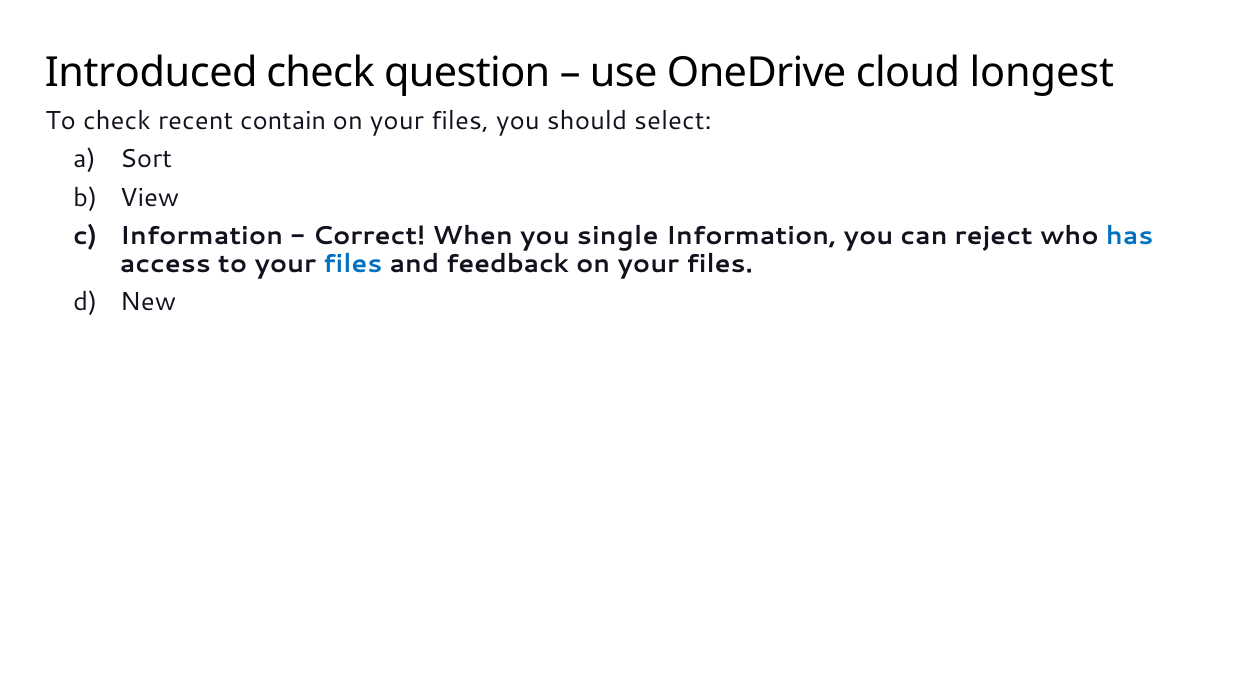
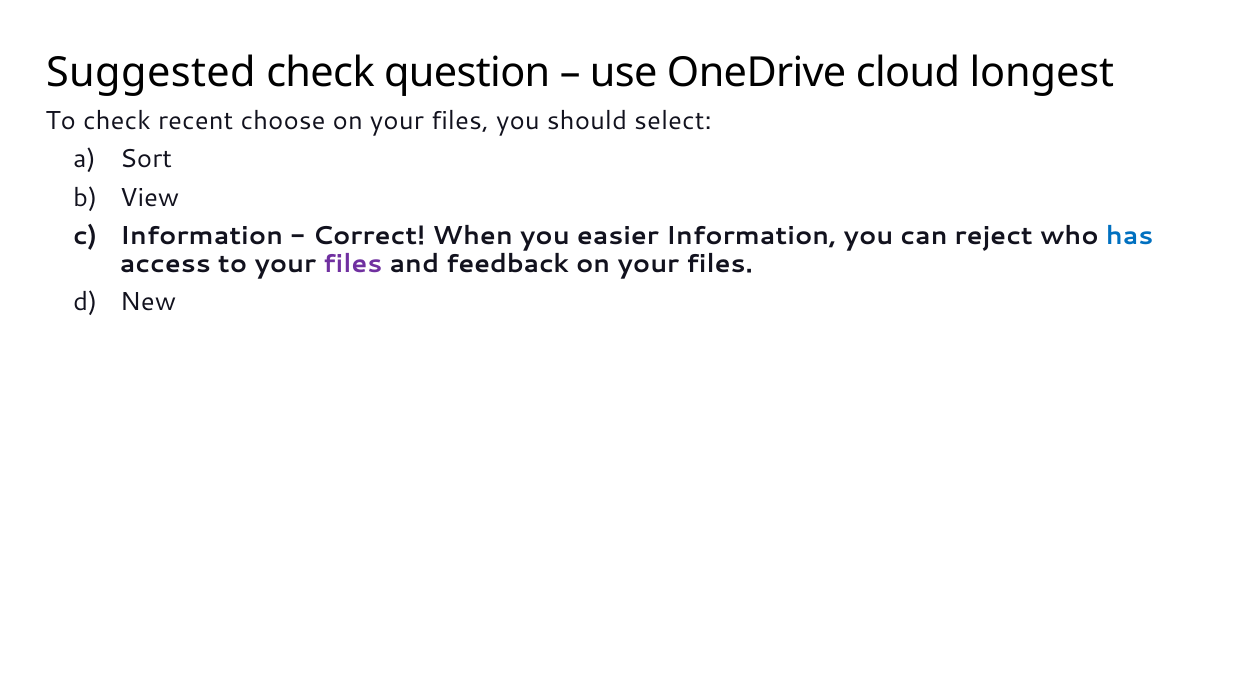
Introduced: Introduced -> Suggested (151, 73)
contain: contain -> choose (283, 121)
single: single -> easier (618, 236)
files colour: blue -> purple (353, 264)
